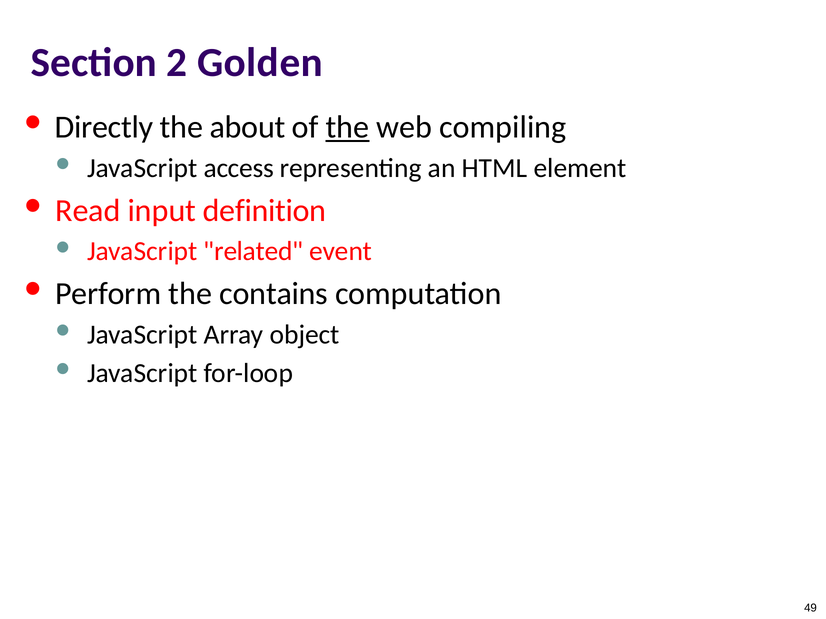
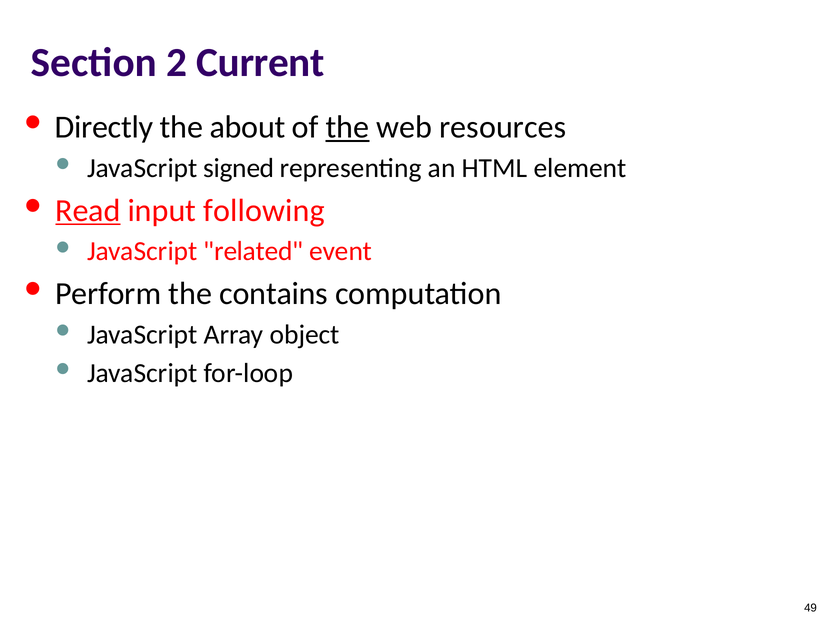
Golden: Golden -> Current (260, 63)
compiling: compiling -> resources (503, 127)
access: access -> signed (239, 168)
Read underline: none -> present (88, 211)
definition: definition -> following (264, 211)
